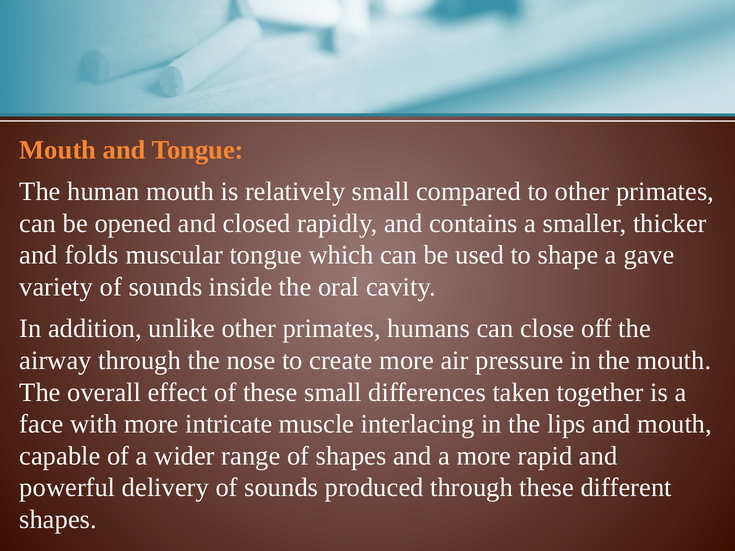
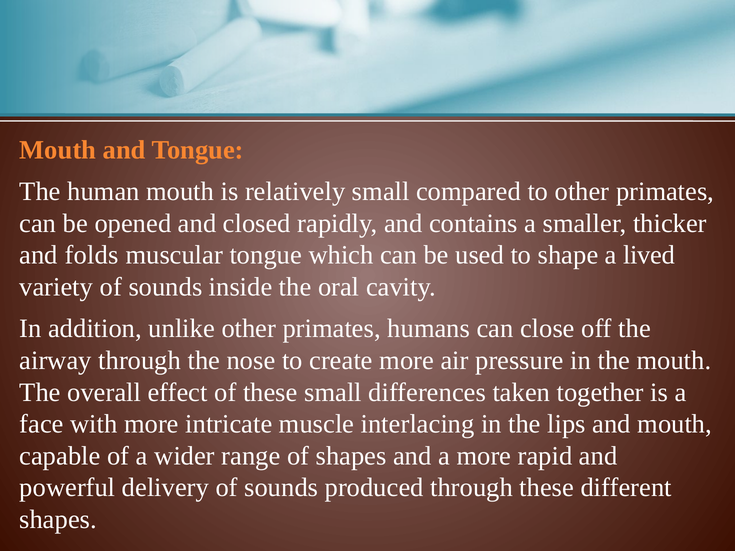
gave: gave -> lived (649, 255)
